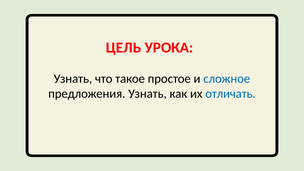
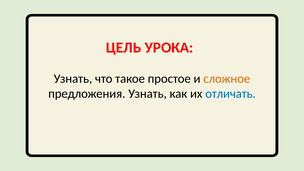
сложное colour: blue -> orange (227, 79)
